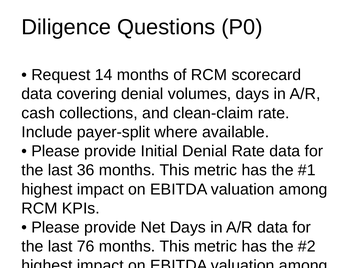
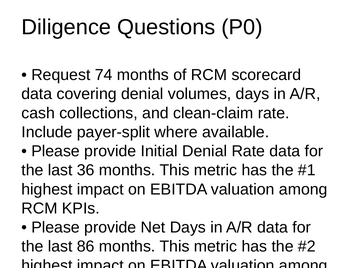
14: 14 -> 74 (104, 75)
76: 76 -> 86 (86, 246)
